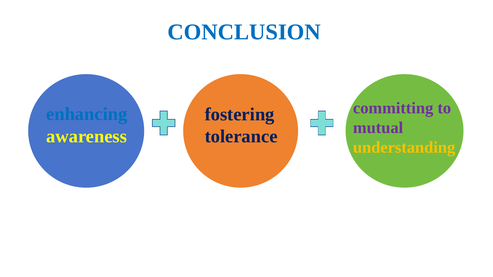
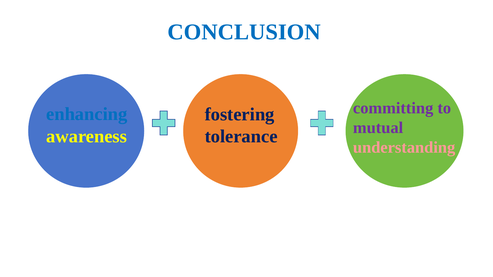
understanding colour: yellow -> pink (404, 148)
